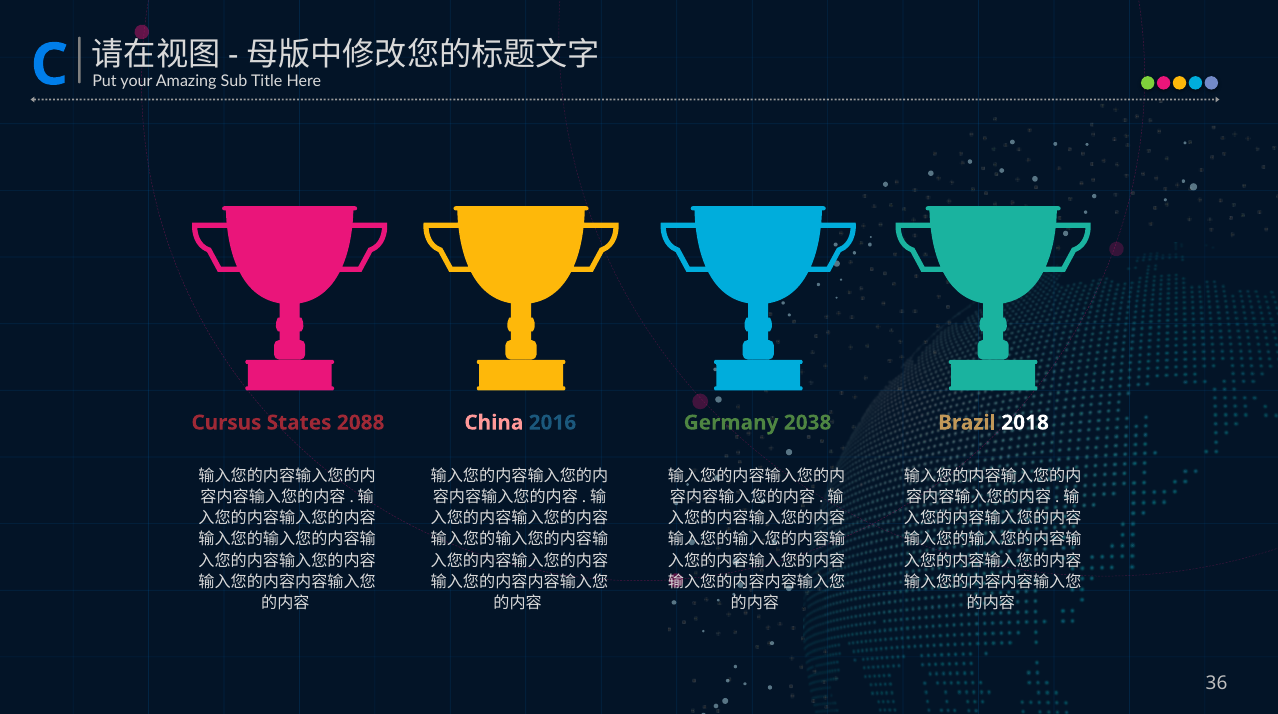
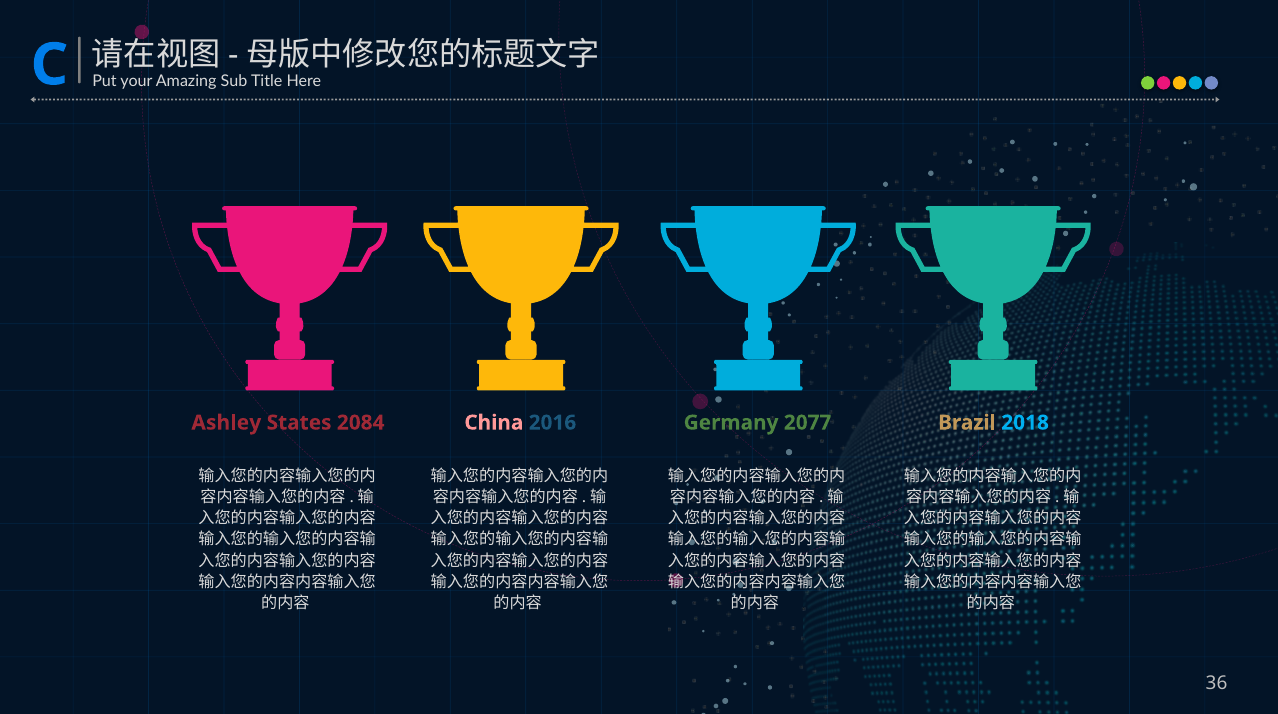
Cursus: Cursus -> Ashley (226, 423)
2088: 2088 -> 2084 (361, 423)
2038: 2038 -> 2077 (808, 423)
2018 colour: white -> light blue (1025, 423)
